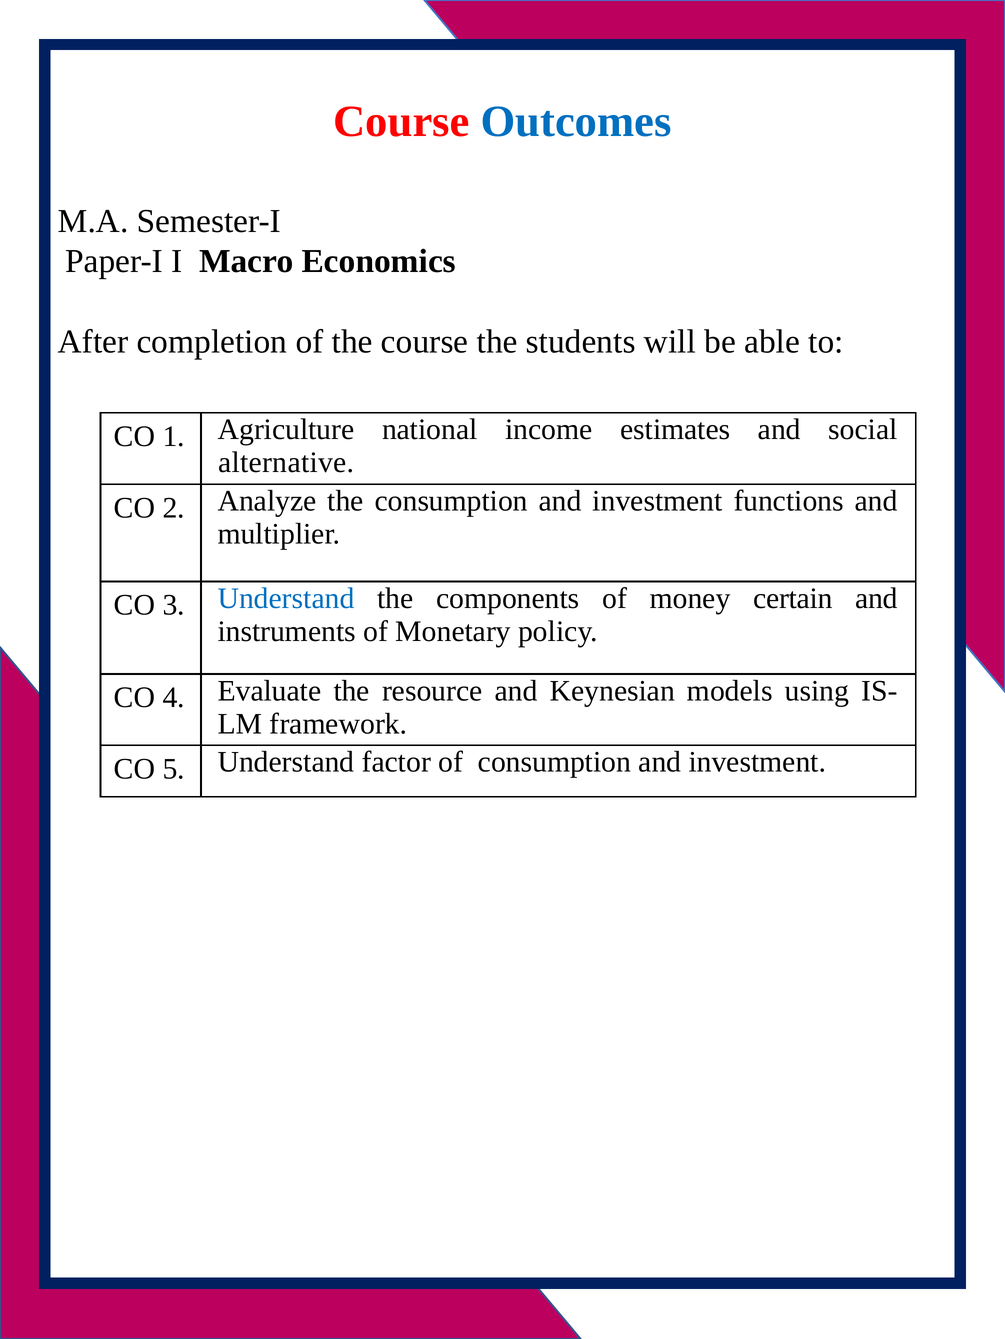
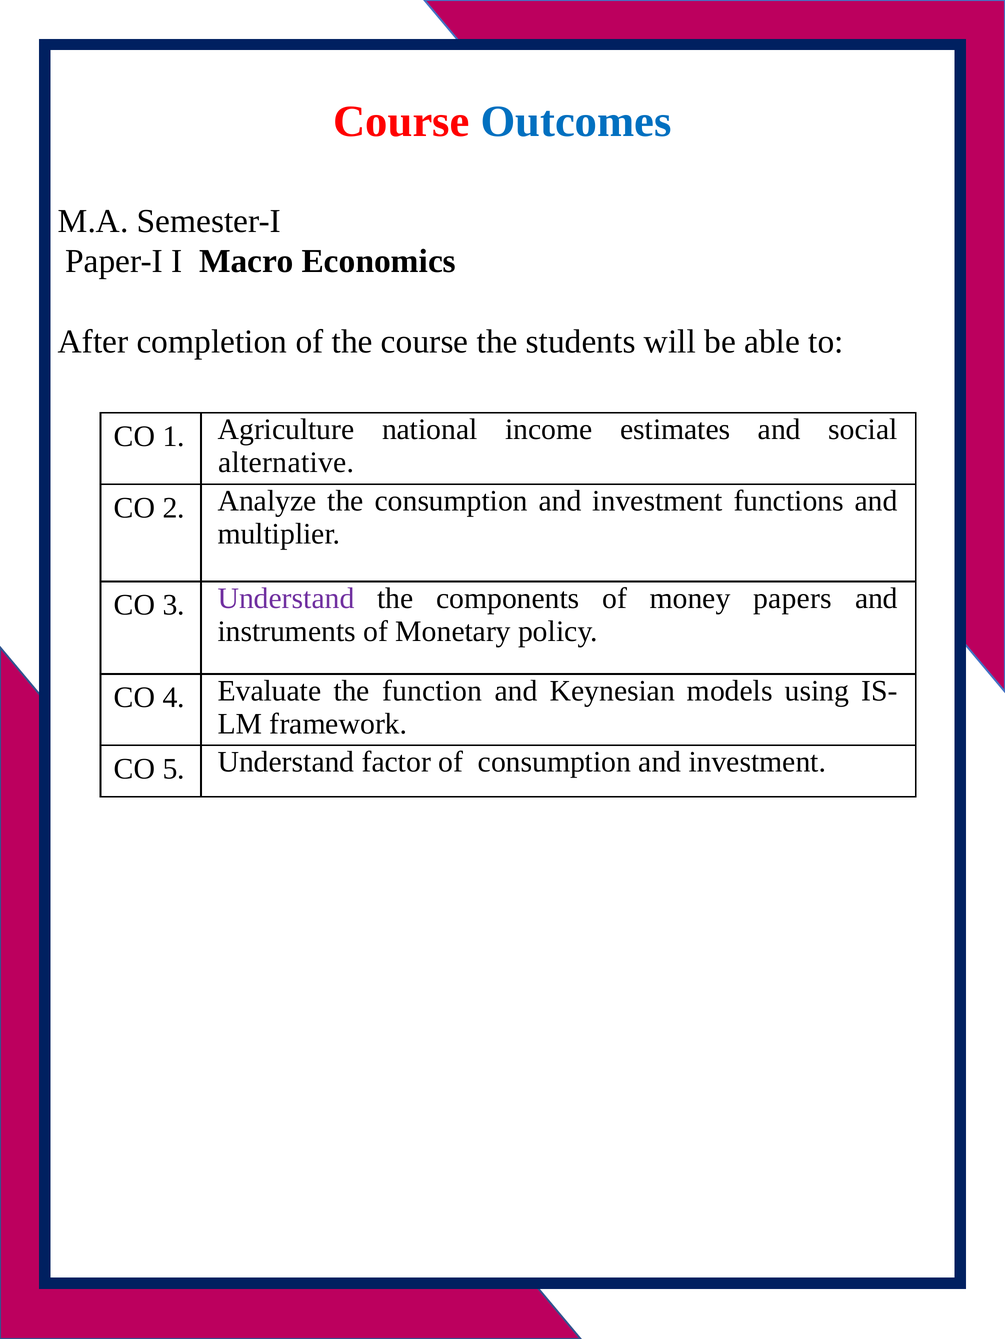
Understand colour: blue -> purple (286, 599)
certain: certain -> papers (793, 599)
resource: resource -> function (432, 691)
